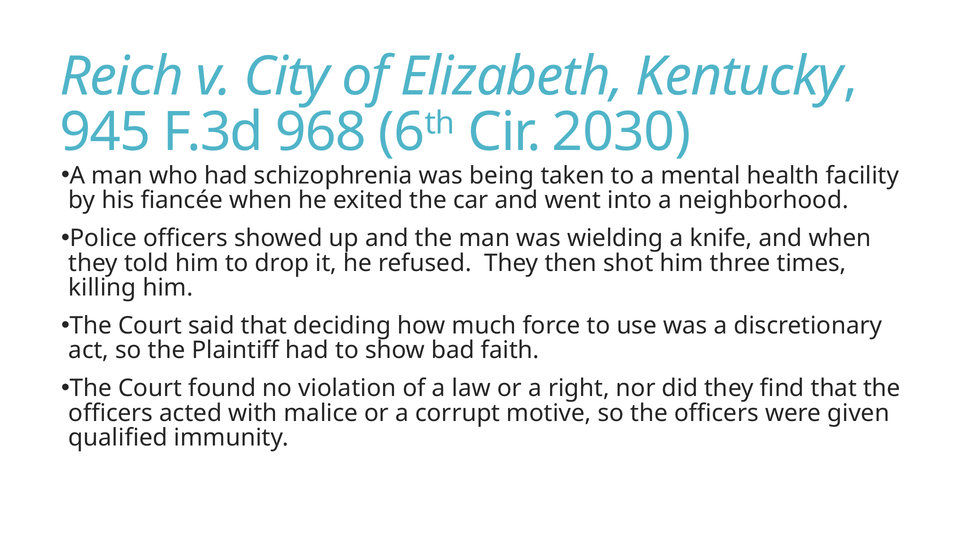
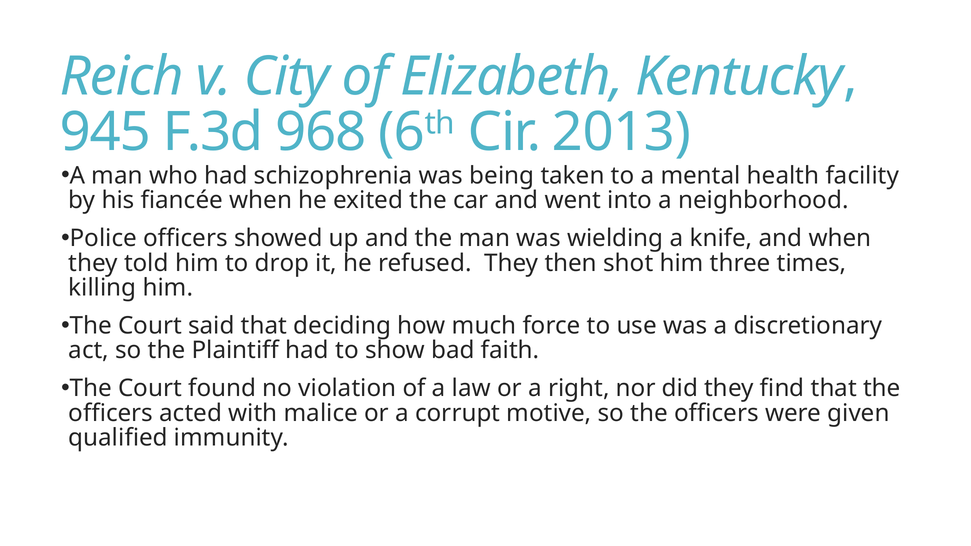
2030: 2030 -> 2013 (621, 132)
